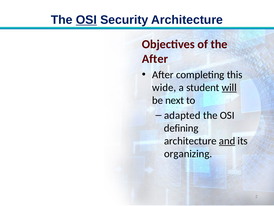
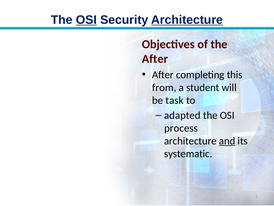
Architecture underline: none -> present (187, 20)
wide: wide -> from (164, 87)
will underline: present -> none (229, 87)
next: next -> task (175, 100)
defining: defining -> process (181, 128)
organizing: organizing -> systematic (188, 153)
